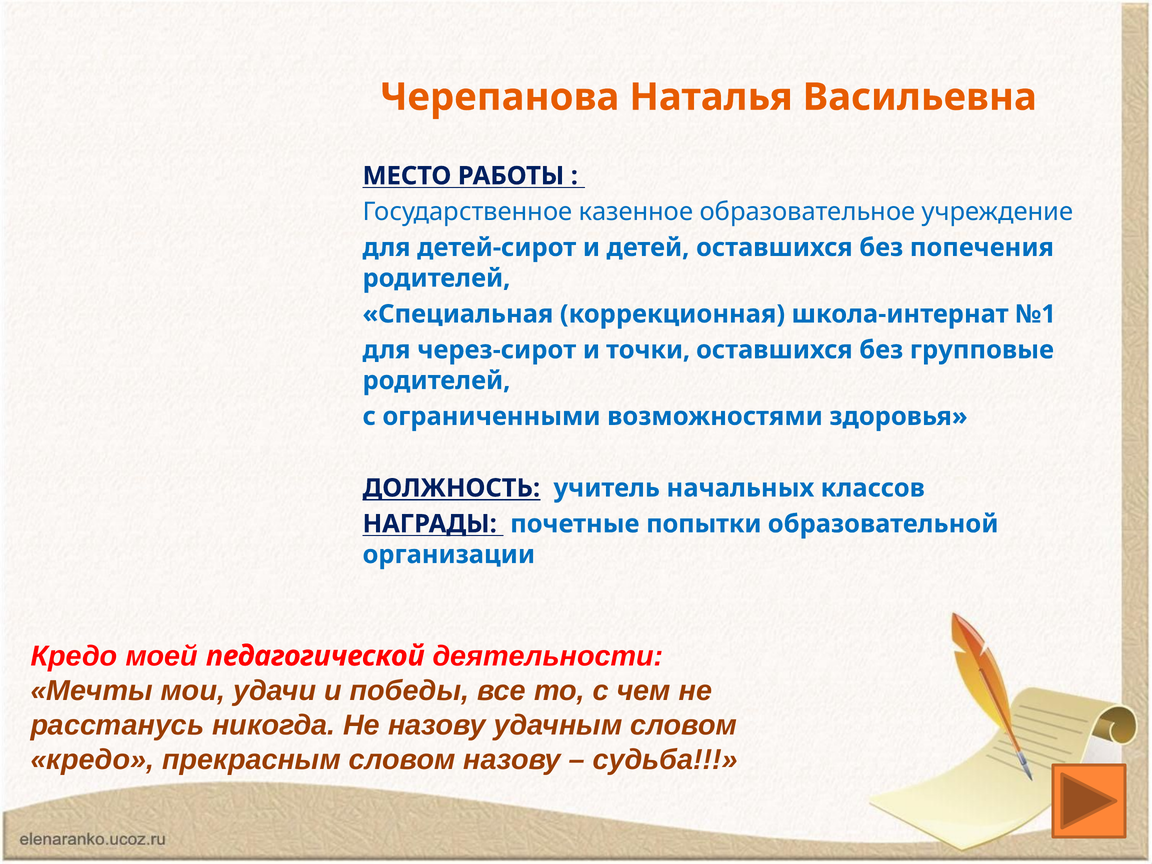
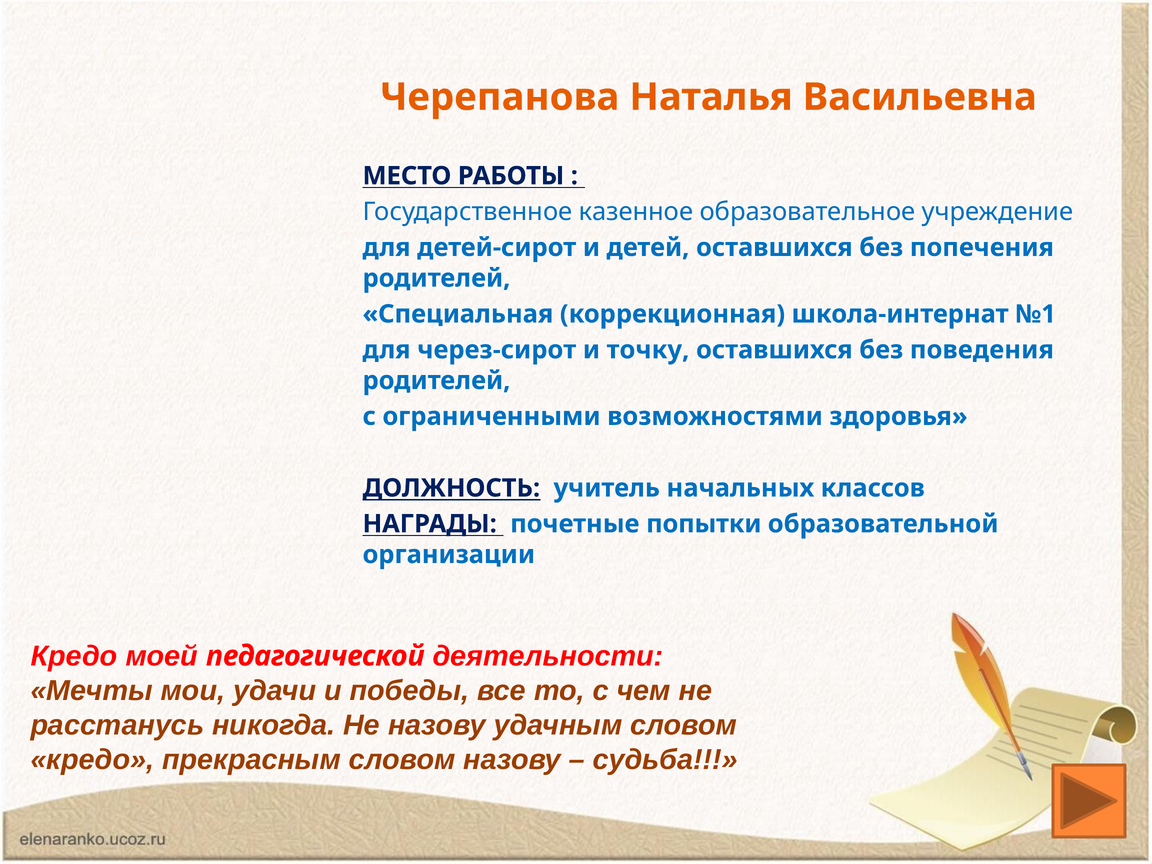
точки: точки -> точку (648, 350)
групповые: групповые -> поведения (982, 350)
